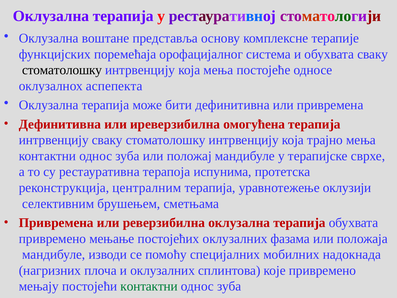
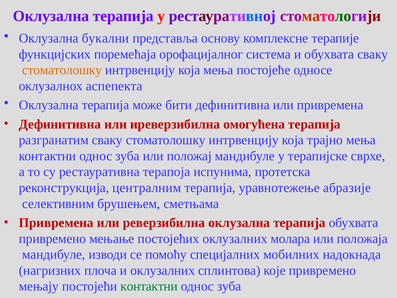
воштане: воштане -> букални (105, 38)
стоматолошку colour: black -> orange (62, 70)
интрвенцију: интрвенцију -> разгранатим (54, 140)
оклузији: оклузији -> абразије (347, 188)
фазама: фазама -> молара (290, 238)
